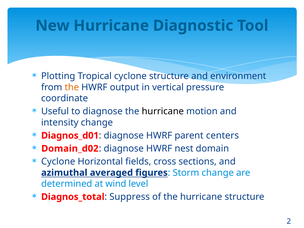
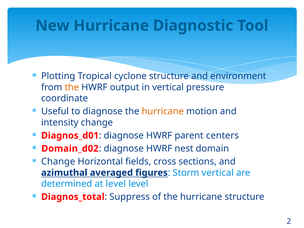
hurricane colour: black -> orange (163, 111)
Cyclone: Cyclone -> Change (58, 162)
Storm change: change -> vertical (218, 173)
at wind: wind -> level (116, 184)
